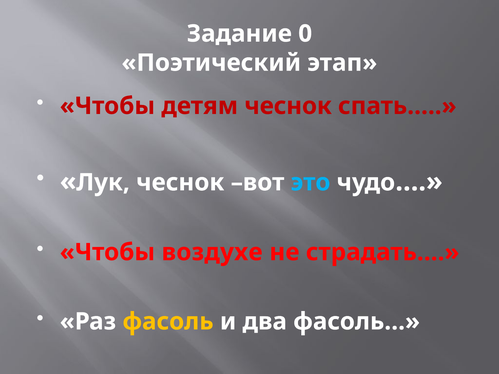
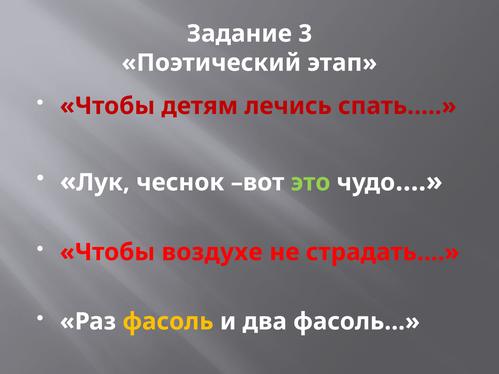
0: 0 -> 3 (305, 34)
детям чеснок: чеснок -> лечись (288, 106)
это colour: light blue -> light green (311, 183)
